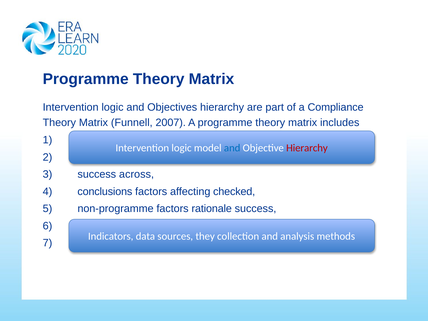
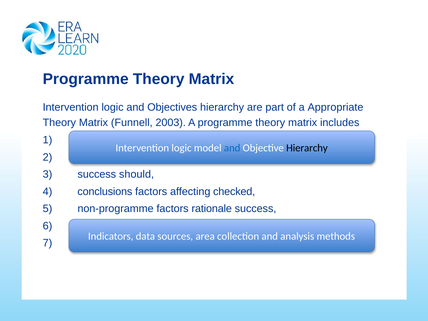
Compliance: Compliance -> Appropriate (336, 107)
2007: 2007 -> 2003 (171, 123)
Hierarchy colour: red -> black (307, 148)
across: across -> should (137, 174)
they: they -> area (205, 236)
